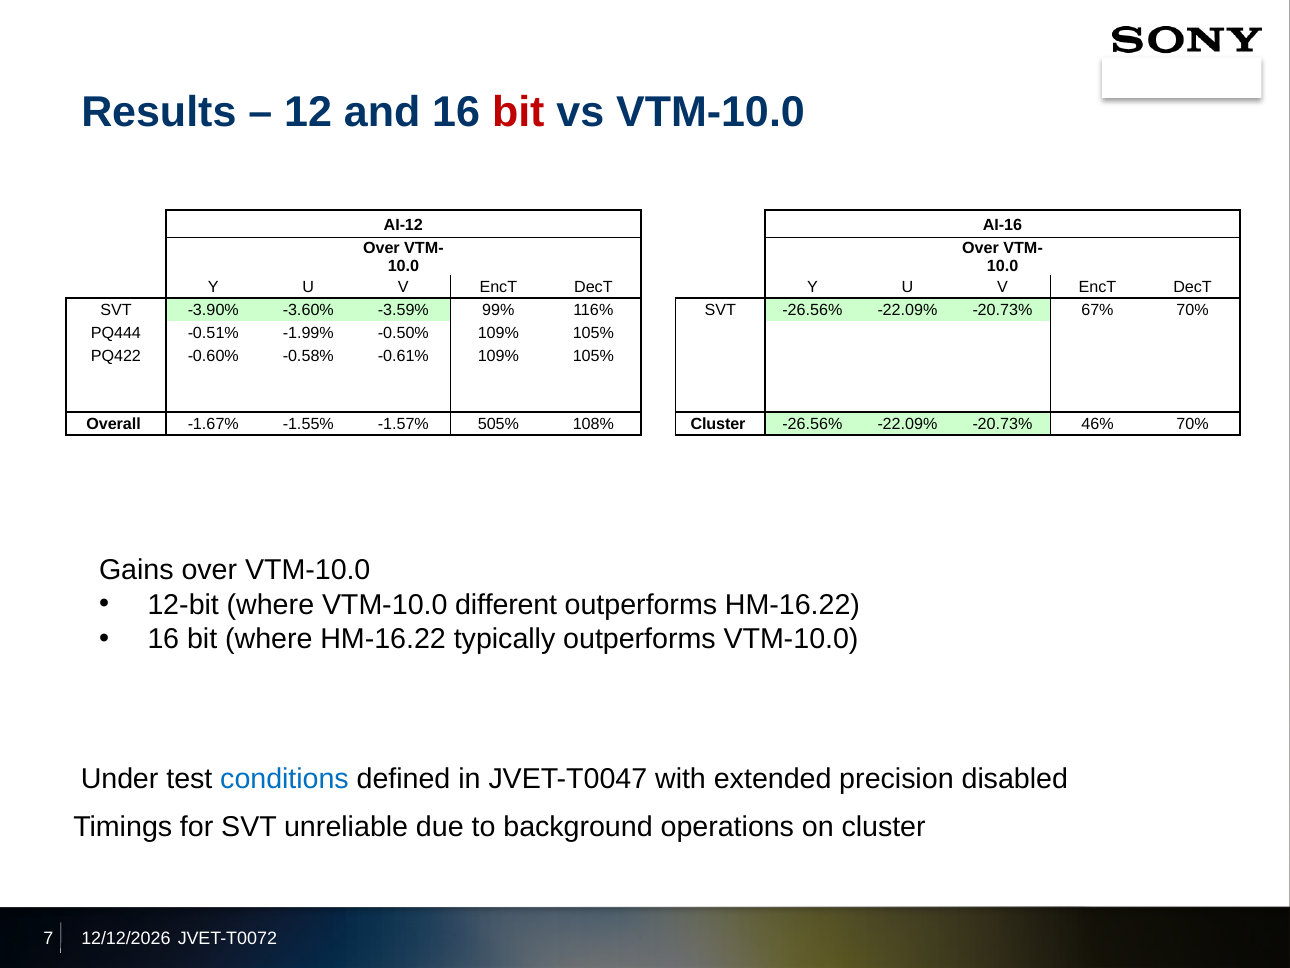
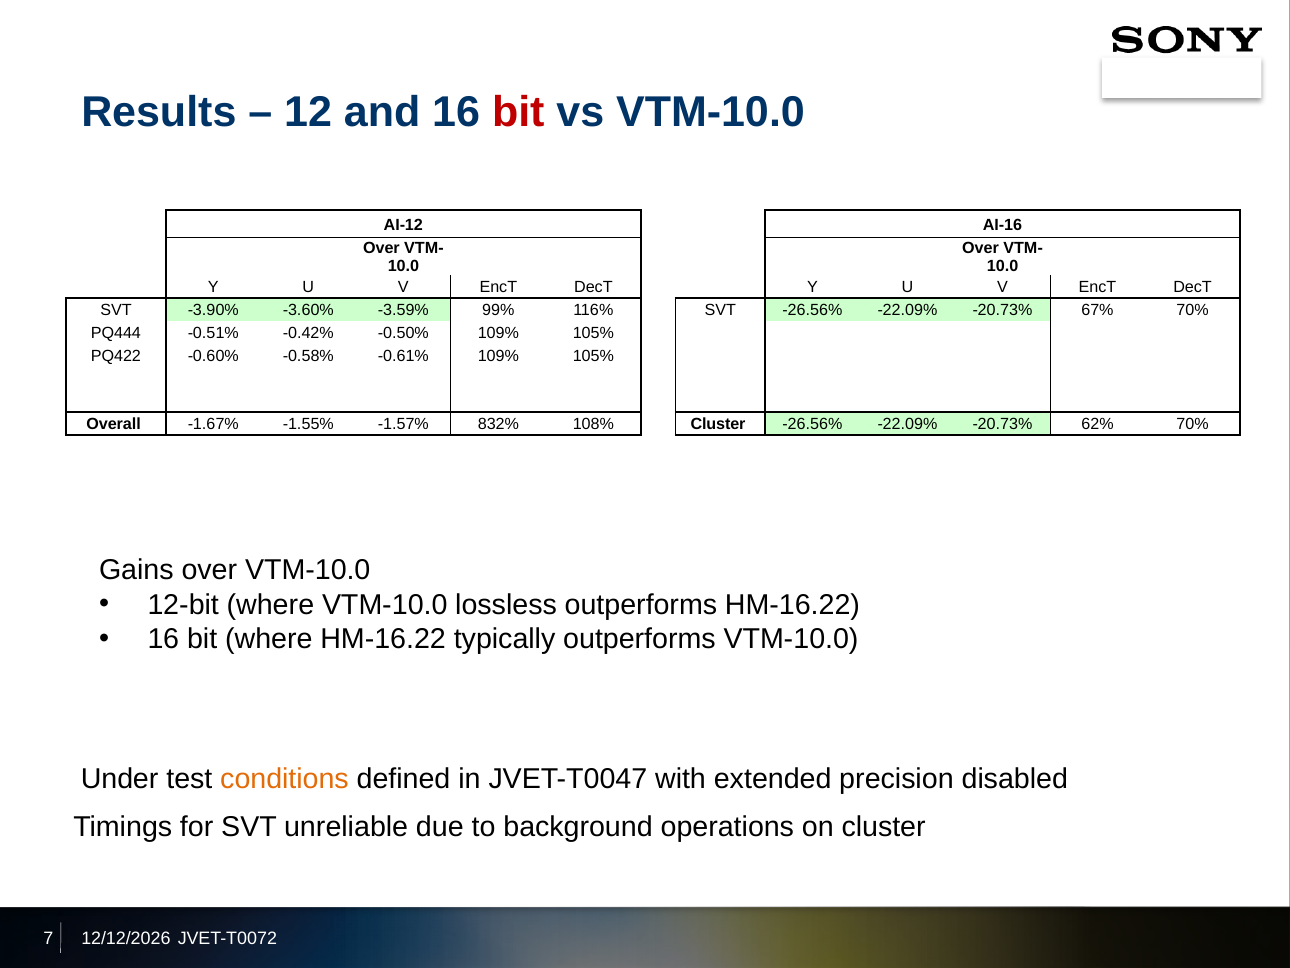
-1.99%: -1.99% -> -0.42% (308, 333)
505%: 505% -> 832% (498, 424)
46%: 46% -> 62% (1098, 424)
different: different -> lossless (506, 605)
conditions colour: blue -> orange (285, 779)
